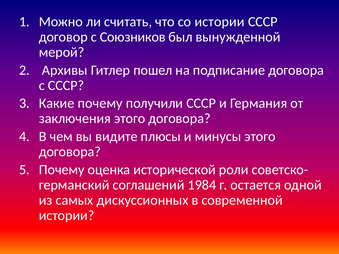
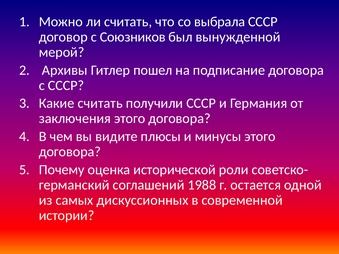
со истории: истории -> выбрала (220, 22)
Какие почему: почему -> считать (100, 103)
1984: 1984 -> 1988 (202, 185)
